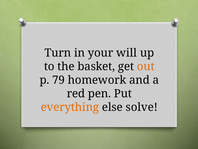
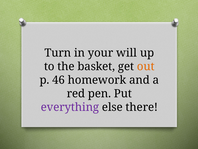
79: 79 -> 46 (59, 80)
everything colour: orange -> purple (70, 107)
solve: solve -> there (142, 107)
